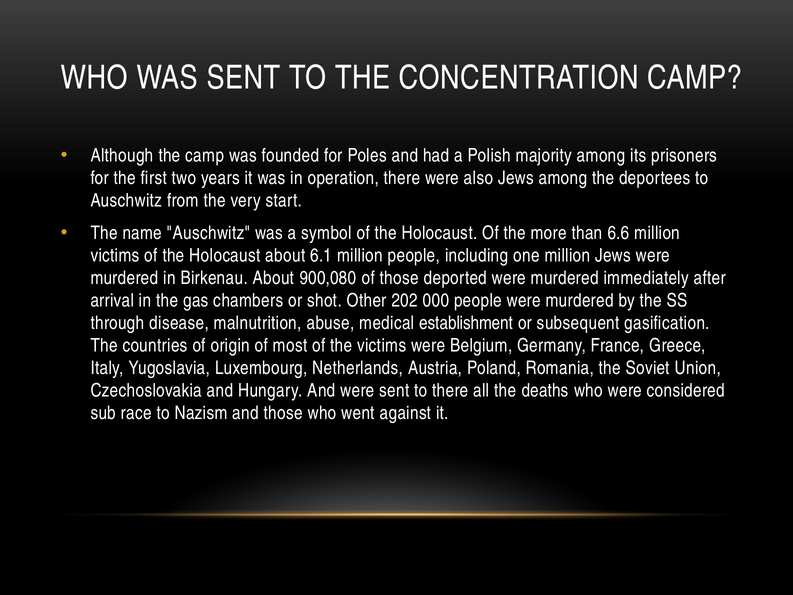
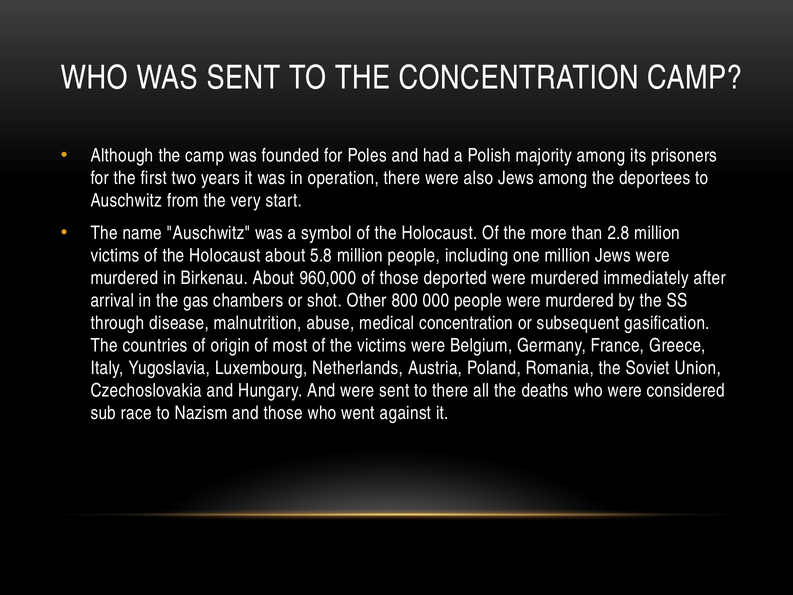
6.6: 6.6 -> 2.8 (618, 233)
6.1: 6.1 -> 5.8 (321, 256)
900,080: 900,080 -> 960,000 (328, 278)
202: 202 -> 800 (405, 301)
medical establishment: establishment -> concentration (466, 323)
